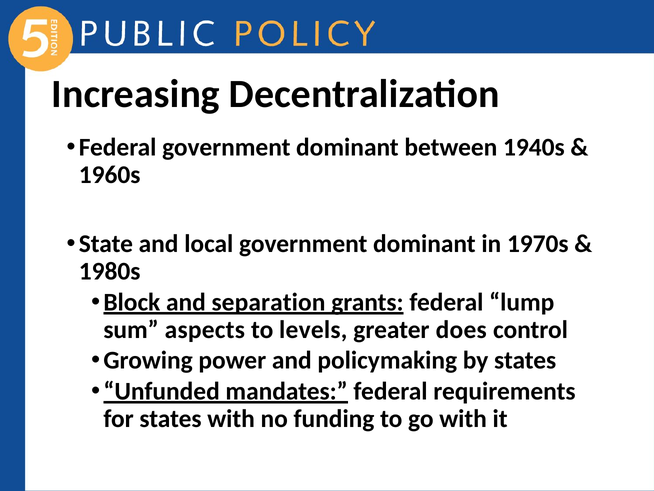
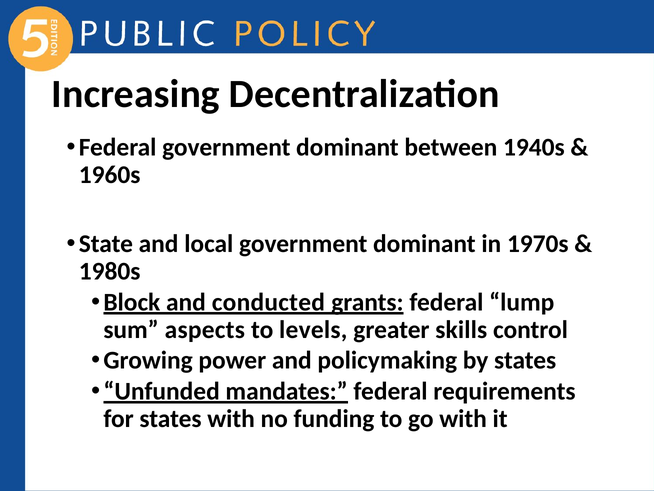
separation: separation -> conducted (268, 302)
does: does -> skills (461, 329)
